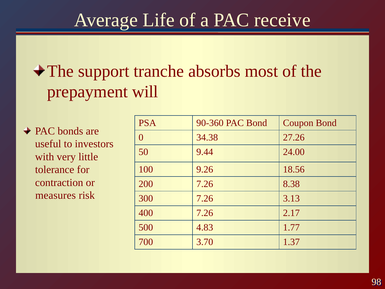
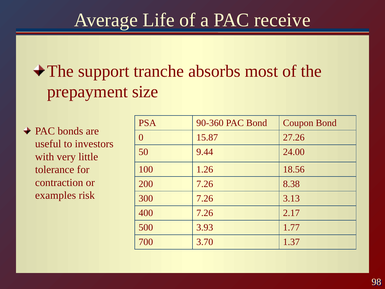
will: will -> size (145, 92)
34.38: 34.38 -> 15.87 (207, 137)
9.26: 9.26 -> 1.26 (205, 169)
measures: measures -> examples (56, 195)
4.83: 4.83 -> 3.93 (205, 227)
